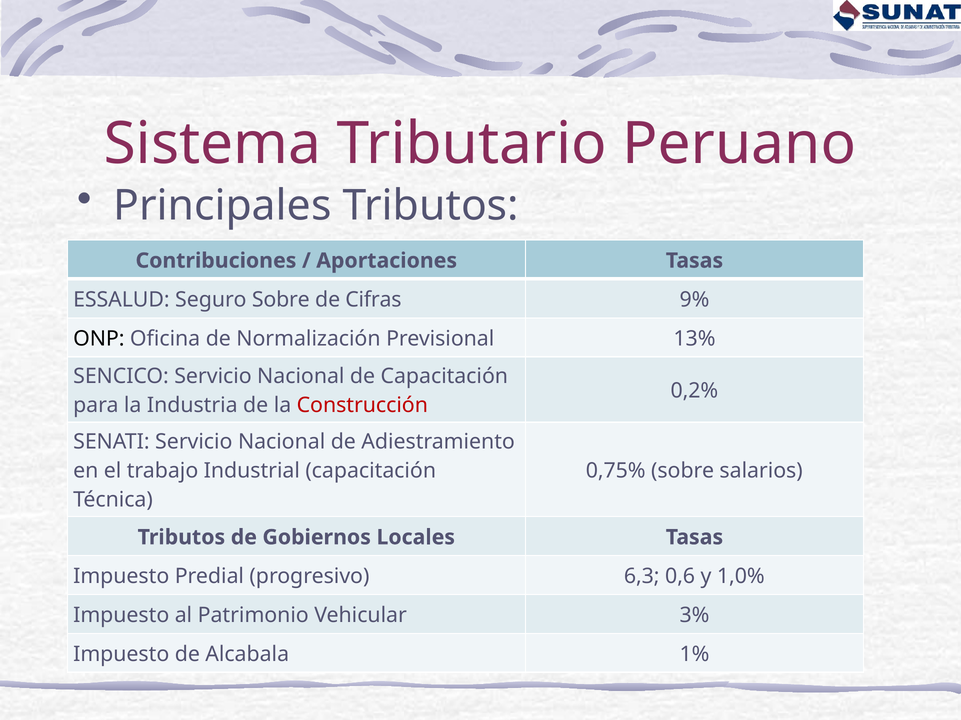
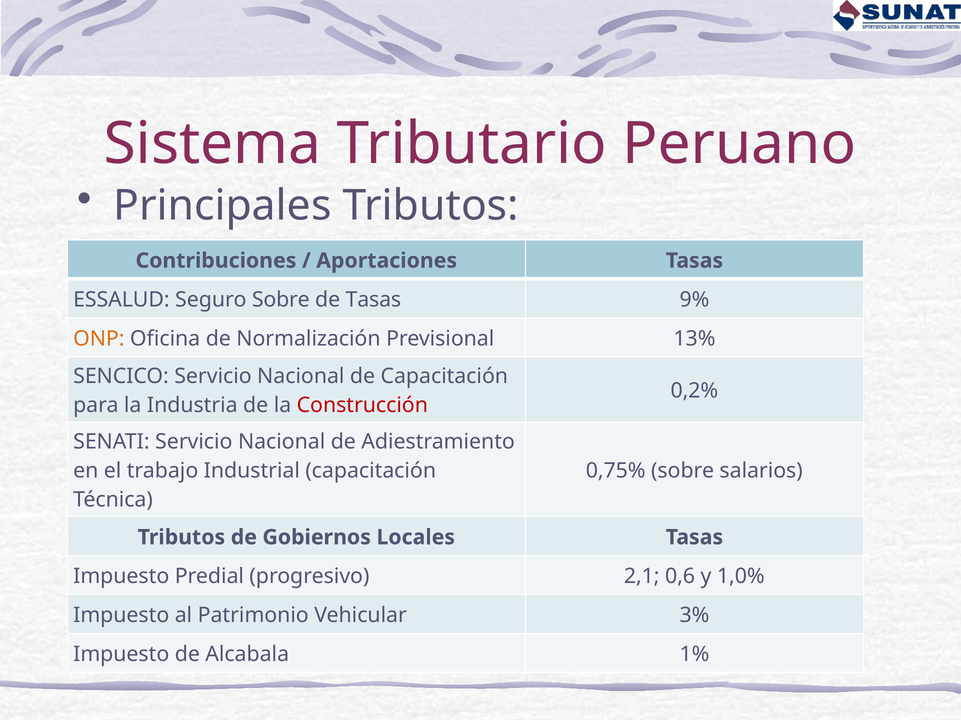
de Cifras: Cifras -> Tasas (373, 300)
ONP colour: black -> orange (99, 339)
6,3: 6,3 -> 2,1 (642, 577)
